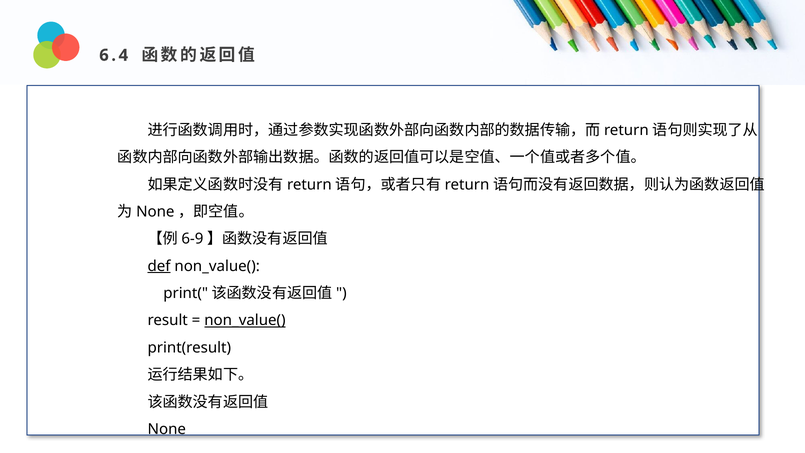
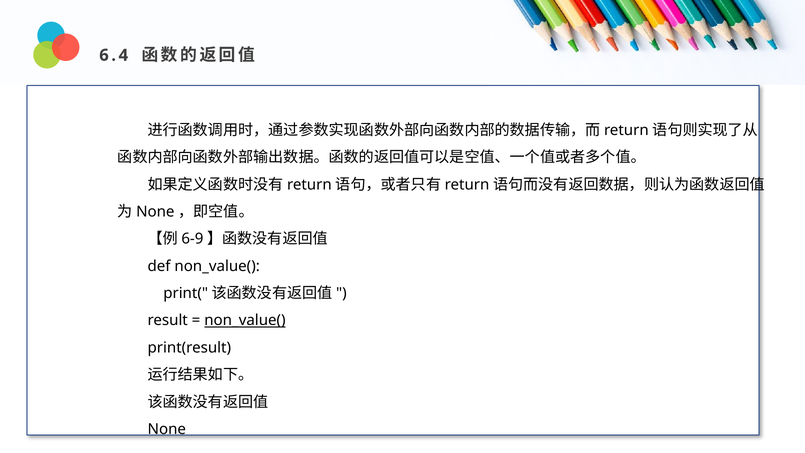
def underline: present -> none (159, 266)
